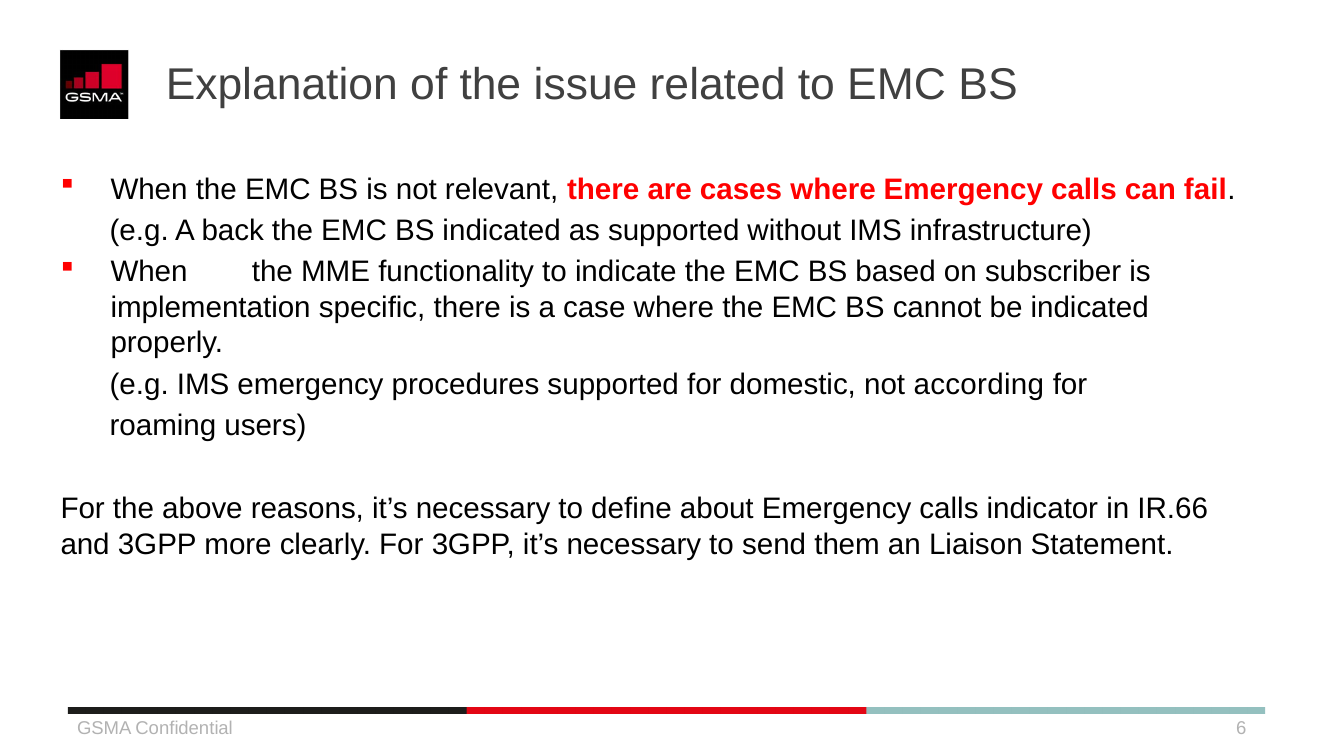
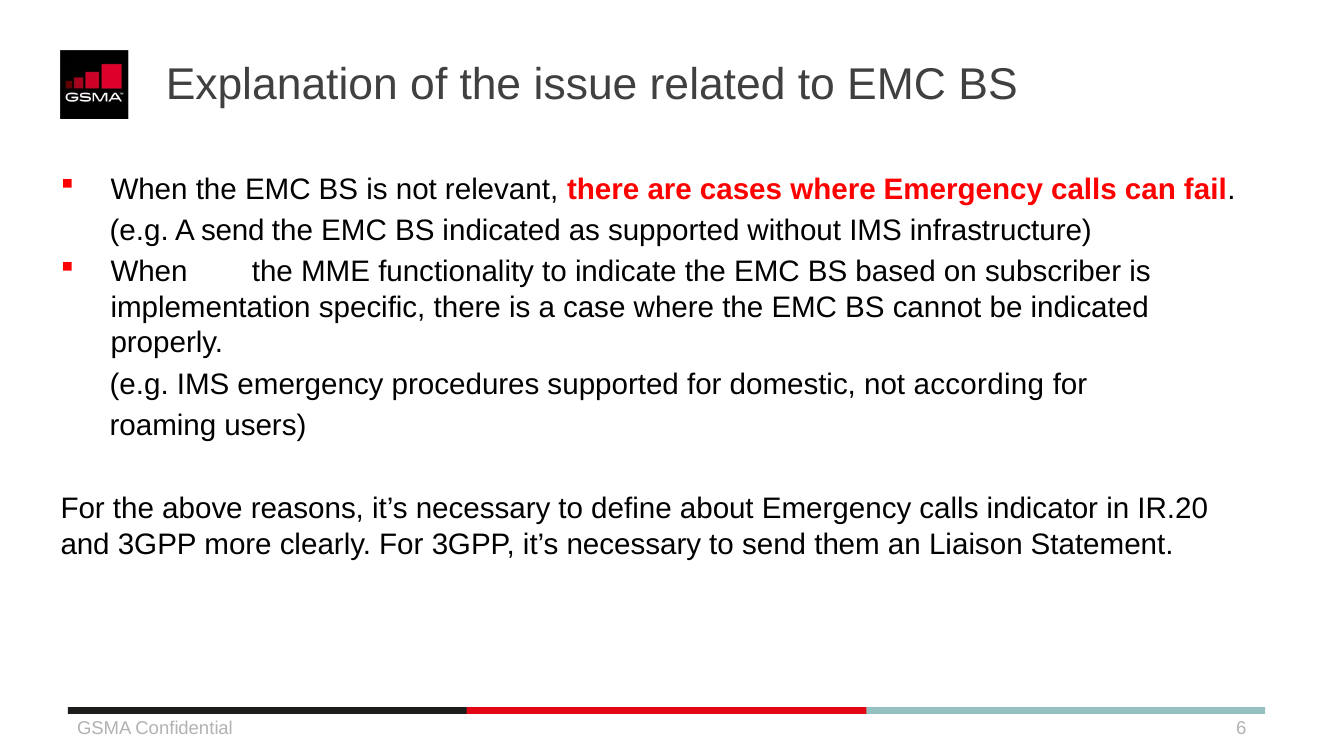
A back: back -> send (233, 231)
IR.66: IR.66 -> IR.20 (1173, 509)
